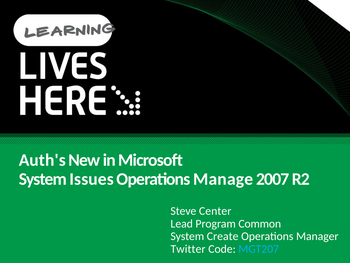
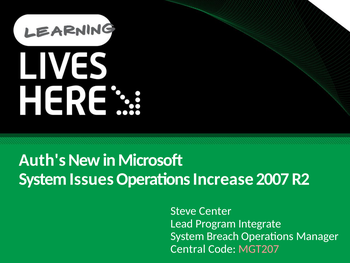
Manage: Manage -> Increase (223, 179)
Common: Common -> Integrate (260, 223)
Create: Create -> Breach (223, 236)
Twitter: Twitter -> Central (188, 248)
MGT207 colour: light blue -> pink (259, 248)
